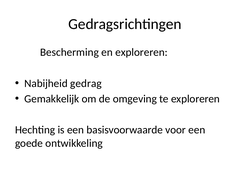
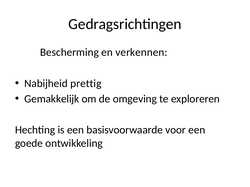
en exploreren: exploreren -> verkennen (141, 52)
gedrag: gedrag -> prettig (86, 84)
